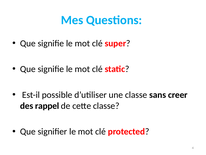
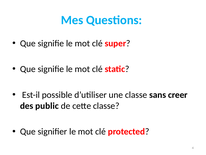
rappel: rappel -> public (47, 106)
